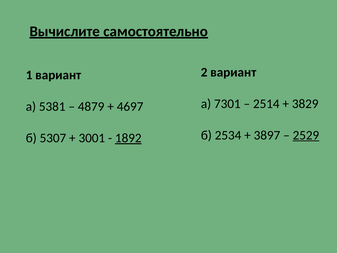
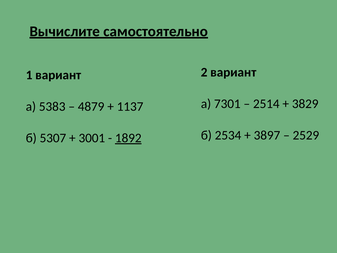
5381: 5381 -> 5383 (52, 106)
4697: 4697 -> 1137 (130, 106)
2529 underline: present -> none (306, 135)
